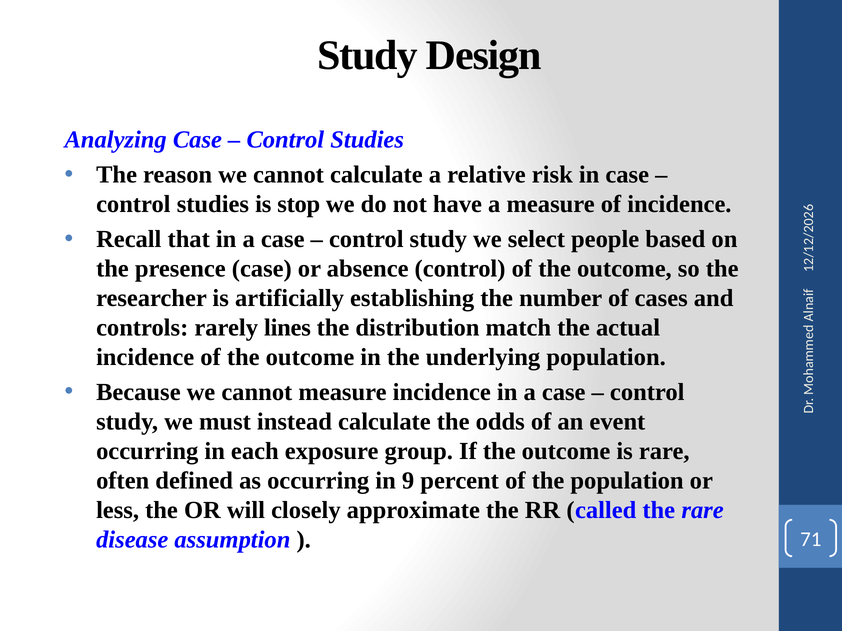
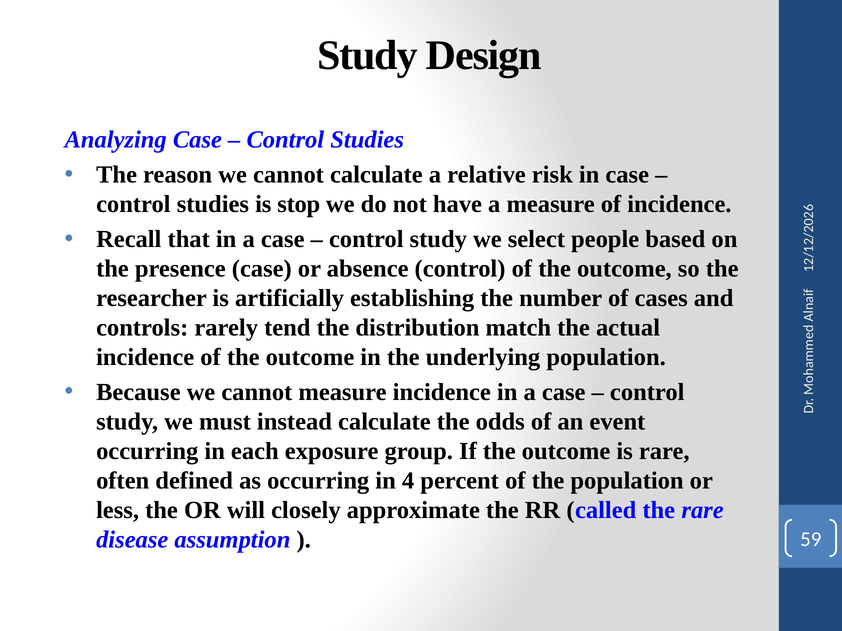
lines: lines -> tend (287, 328)
9: 9 -> 4 (408, 481)
71: 71 -> 59 (811, 540)
